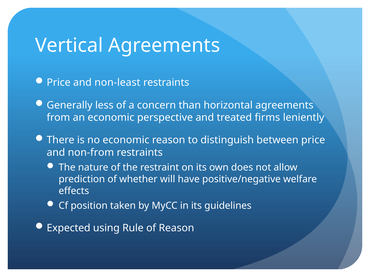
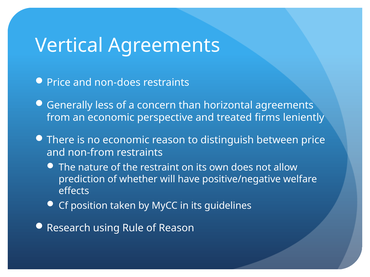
non-least: non-least -> non-does (117, 83)
Expected: Expected -> Research (69, 228)
